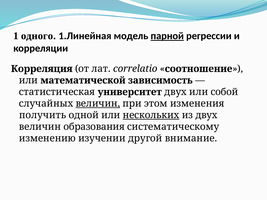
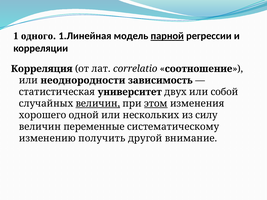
математической: математической -> неоднородности (83, 80)
этом underline: none -> present (156, 104)
получить: получить -> хорошего (43, 115)
нескольких underline: present -> none (151, 115)
из двух: двух -> силу (206, 115)
образования: образования -> переменные (94, 127)
изучении: изучении -> получить (102, 138)
